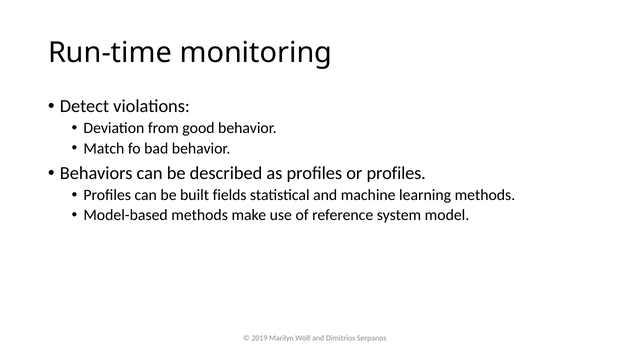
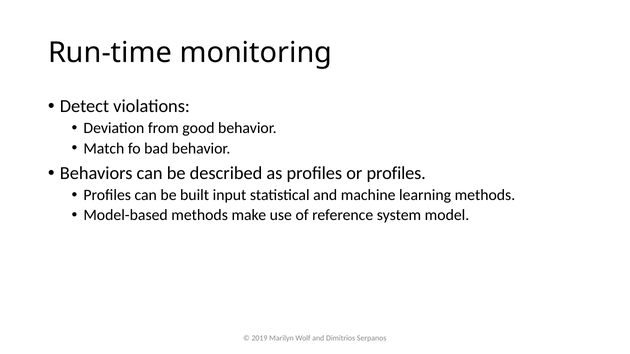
fields: fields -> input (230, 195)
